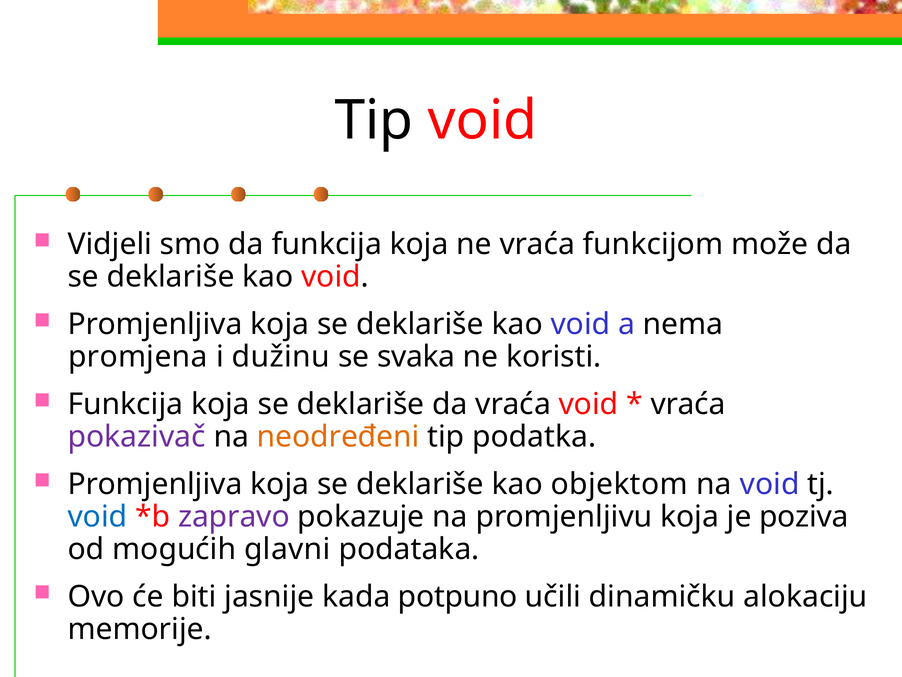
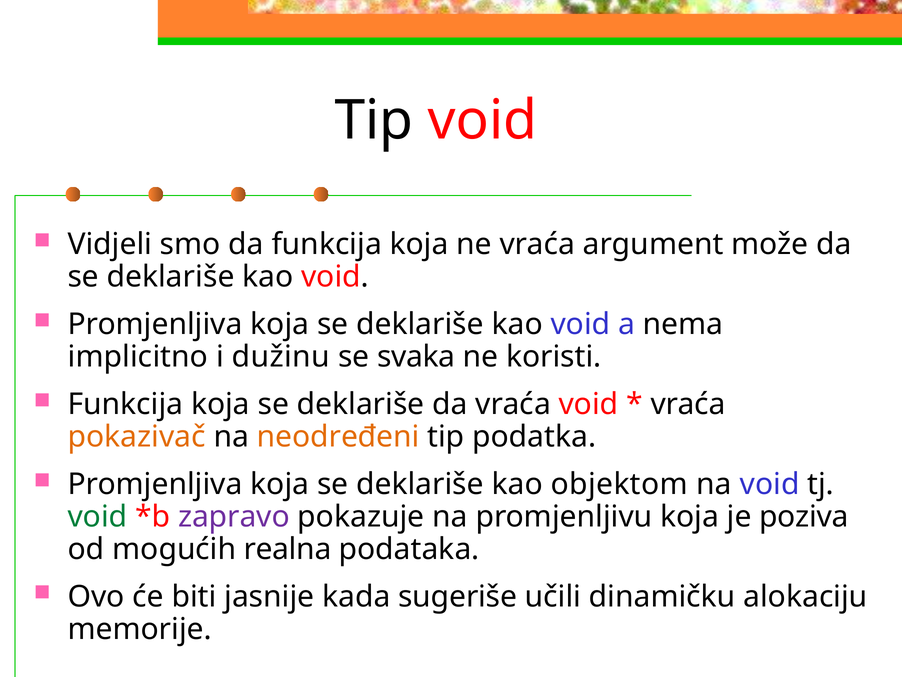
funkcijom: funkcijom -> argument (653, 244)
promjena: promjena -> implicitno (138, 357)
pokazivač colour: purple -> orange (137, 436)
void colour: blue -> green (98, 516)
glavni: glavni -> realna (288, 549)
potpuno: potpuno -> sugeriše (458, 596)
